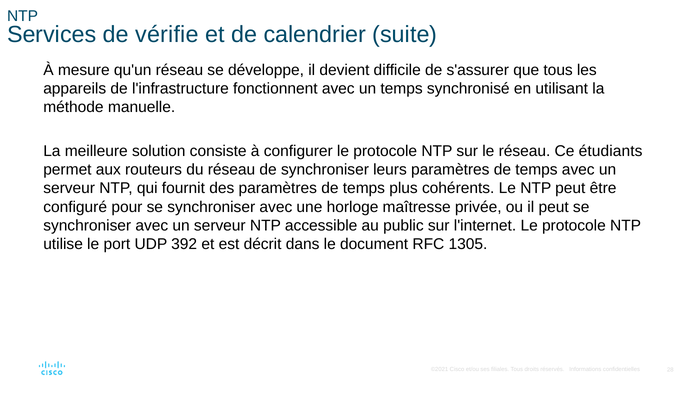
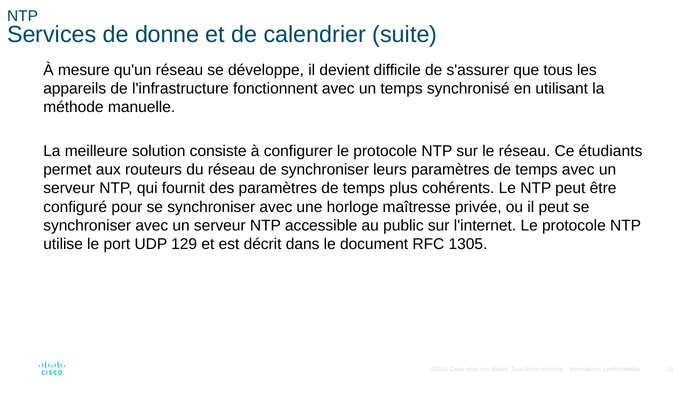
vérifie: vérifie -> donne (167, 34)
392: 392 -> 129 (184, 244)
